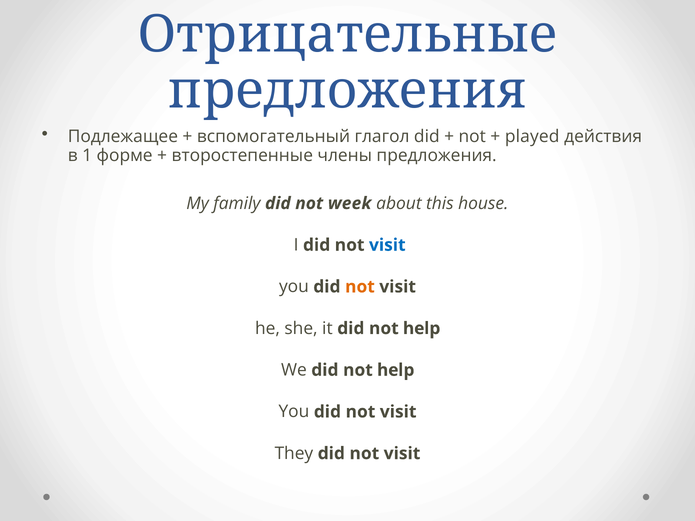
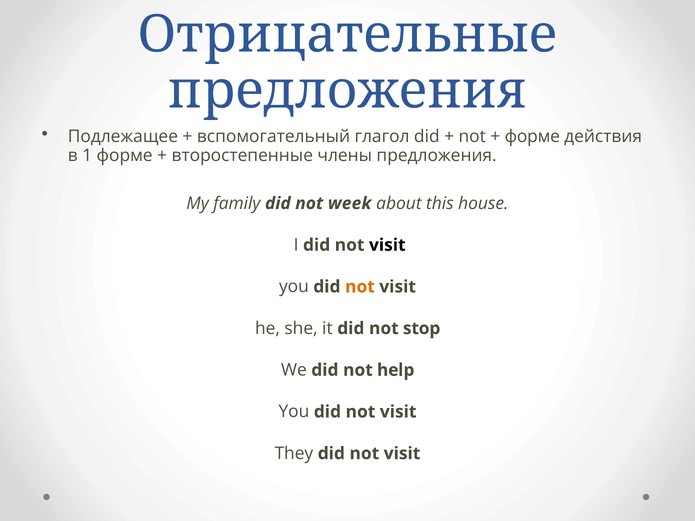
played: played -> форме (532, 137)
visit colour: blue -> black (387, 245)
it did not help: help -> stop (422, 329)
